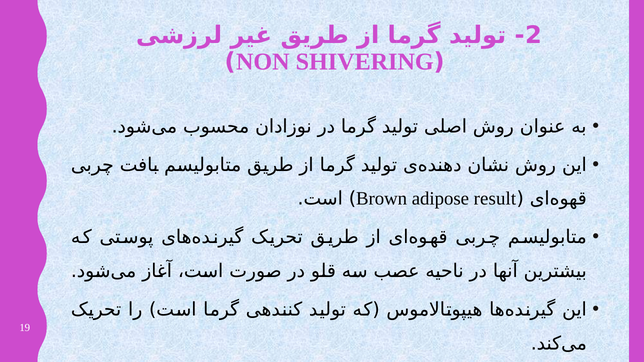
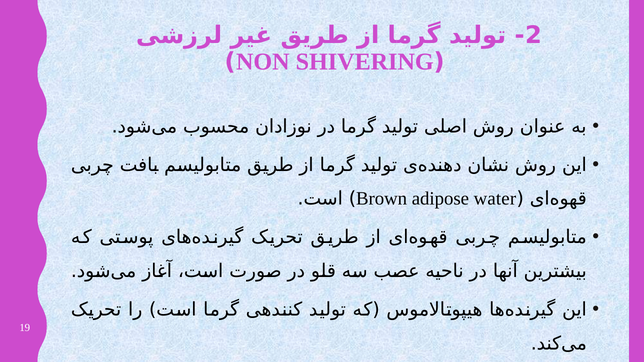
result: result -> water (495, 199)
